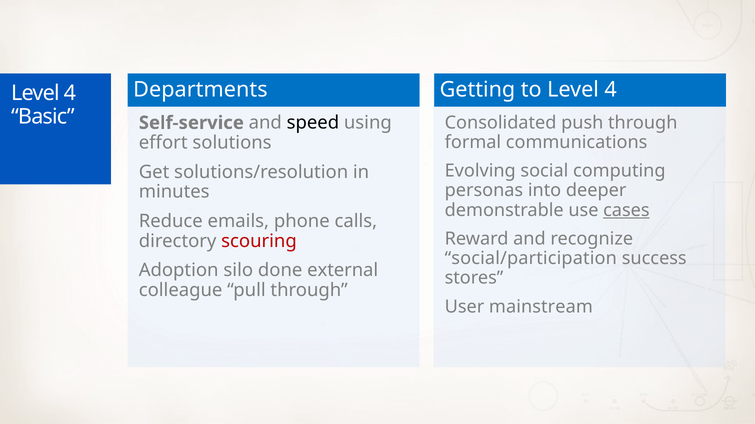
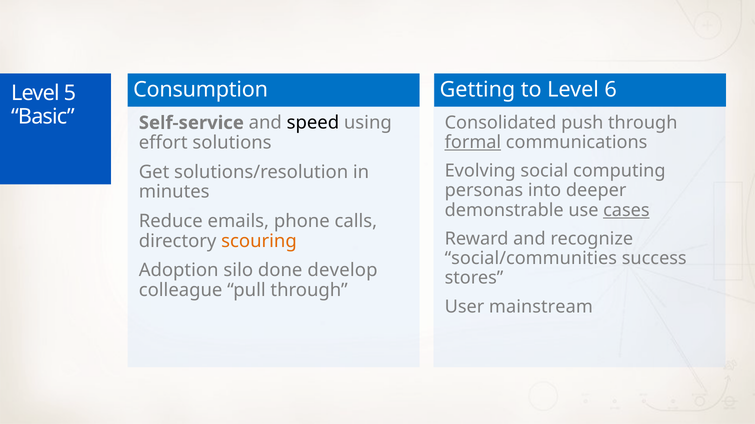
Departments: Departments -> Consumption (201, 90)
to Level 4: 4 -> 6 (611, 90)
4: 4 -> 5 (70, 93)
formal underline: none -> present (473, 142)
scouring colour: red -> orange (259, 241)
social/participation: social/participation -> social/communities (531, 259)
external: external -> develop (343, 271)
